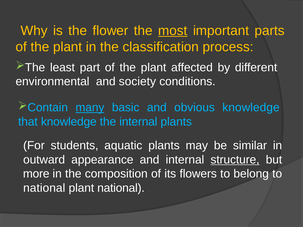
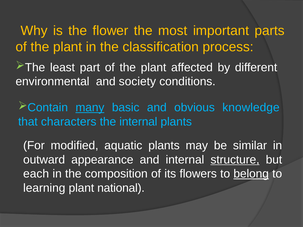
most underline: present -> none (173, 31)
that knowledge: knowledge -> characters (69, 122)
students: students -> modified (75, 146)
more: more -> each (36, 174)
belong underline: none -> present (251, 174)
national: national -> learning (44, 188)
